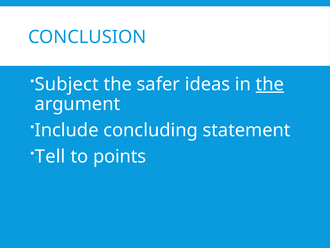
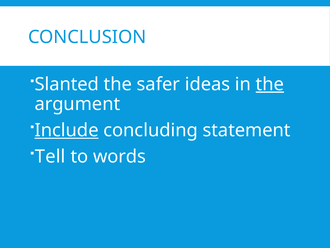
Subject: Subject -> Slanted (67, 84)
Include underline: none -> present (67, 130)
points: points -> words (120, 156)
